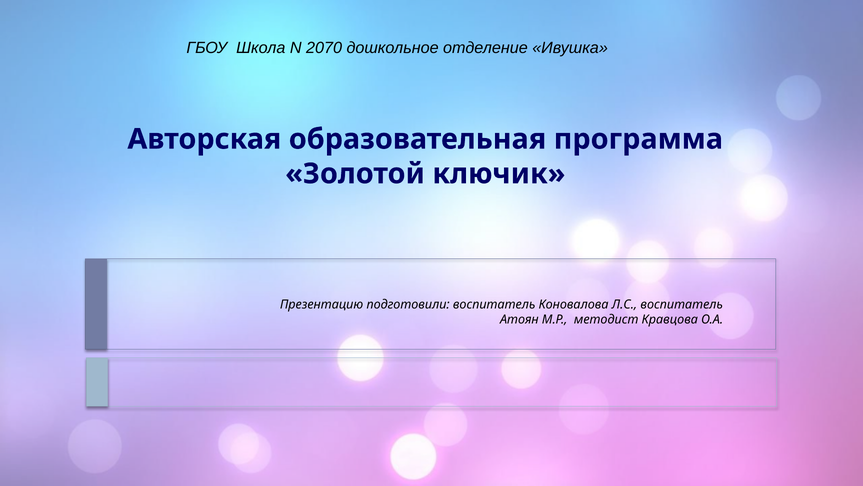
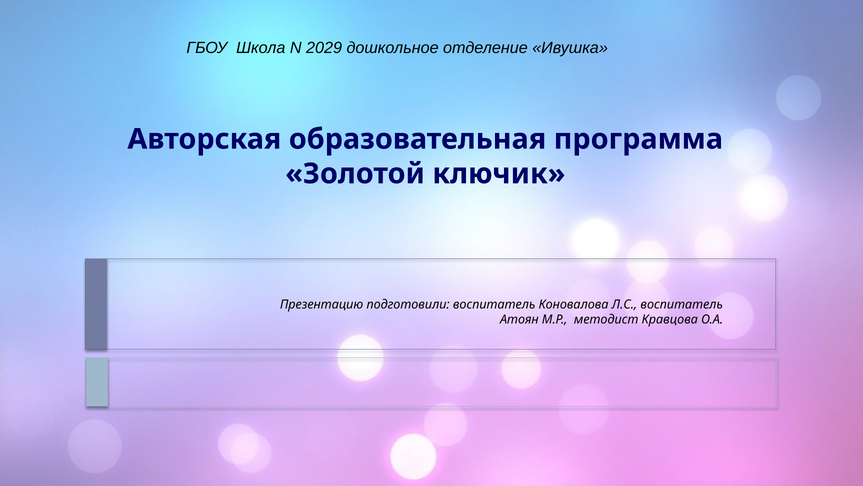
2070: 2070 -> 2029 (324, 48)
